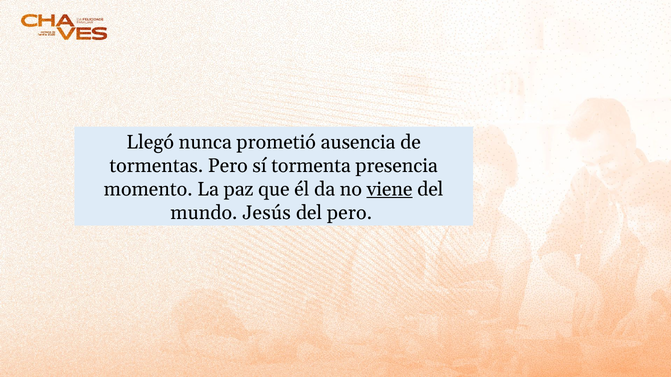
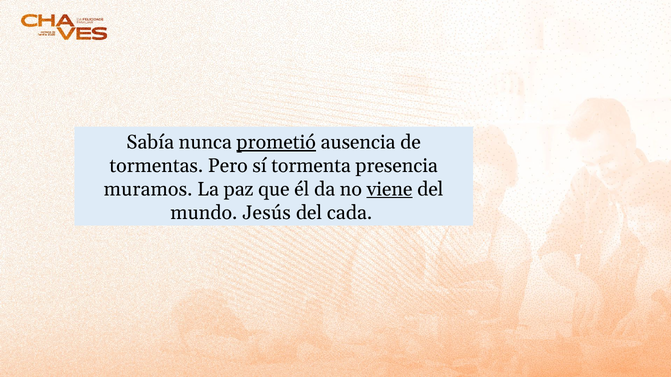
Llegó: Llegó -> Sabía (150, 142)
prometió underline: none -> present (276, 142)
momento: momento -> muramos (148, 189)
del pero: pero -> cada (350, 213)
